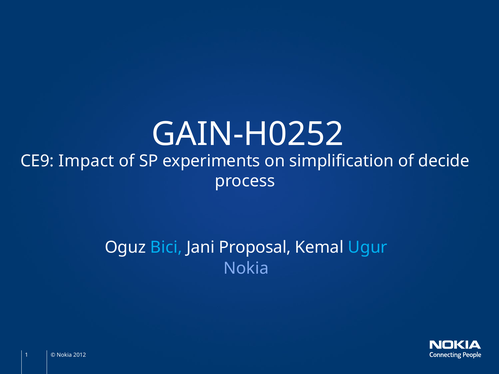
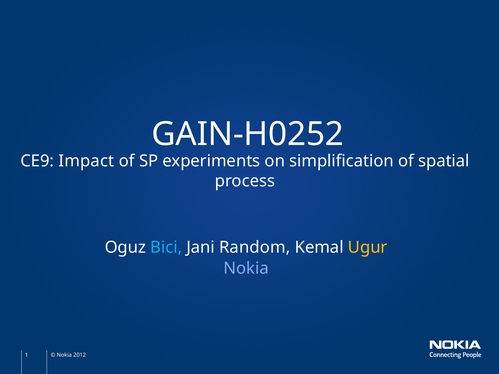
decide: decide -> spatial (444, 161)
Proposal: Proposal -> Random (255, 248)
Ugur colour: light blue -> yellow (368, 248)
